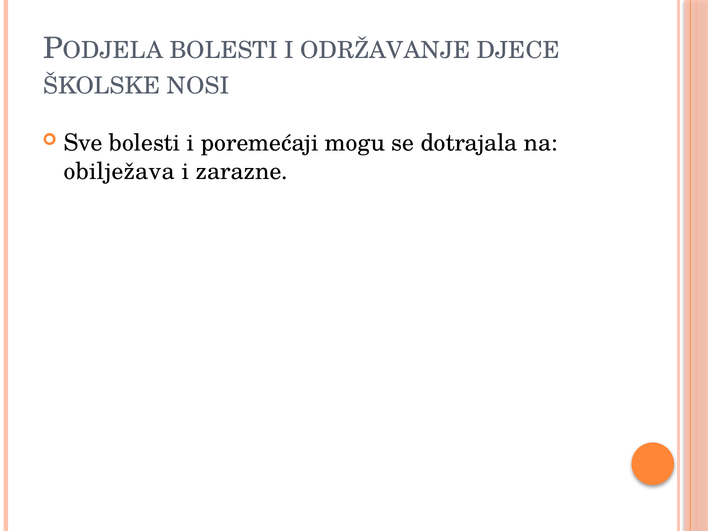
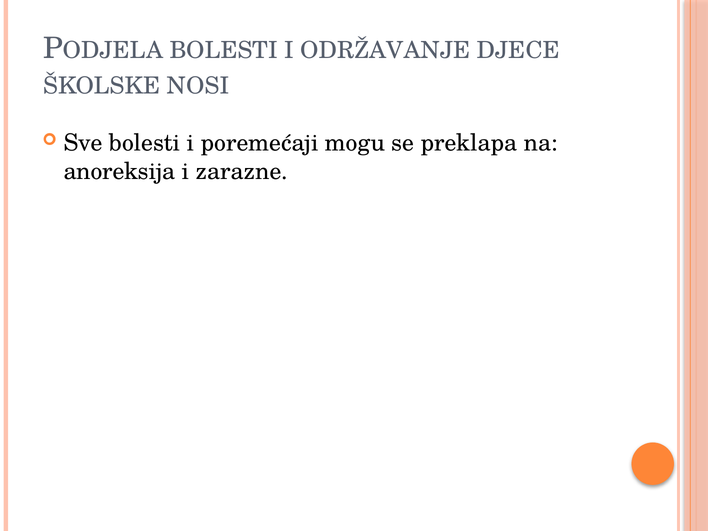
dotrajala: dotrajala -> preklapa (469, 143)
obilježava: obilježava -> anoreksija (120, 172)
